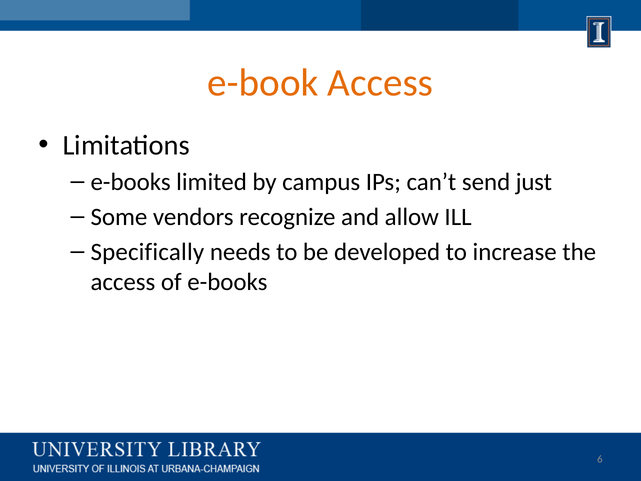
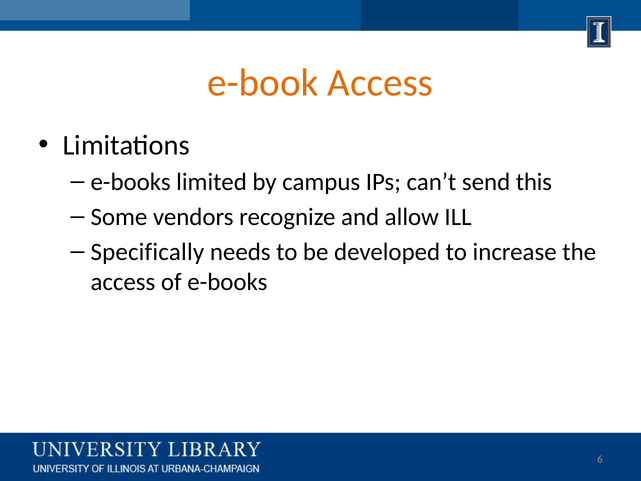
just: just -> this (534, 182)
